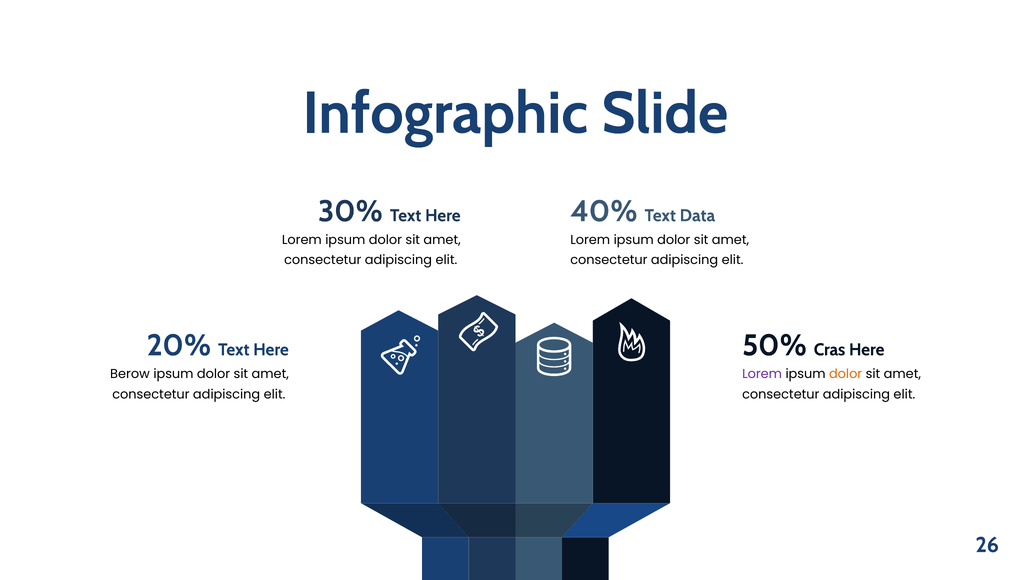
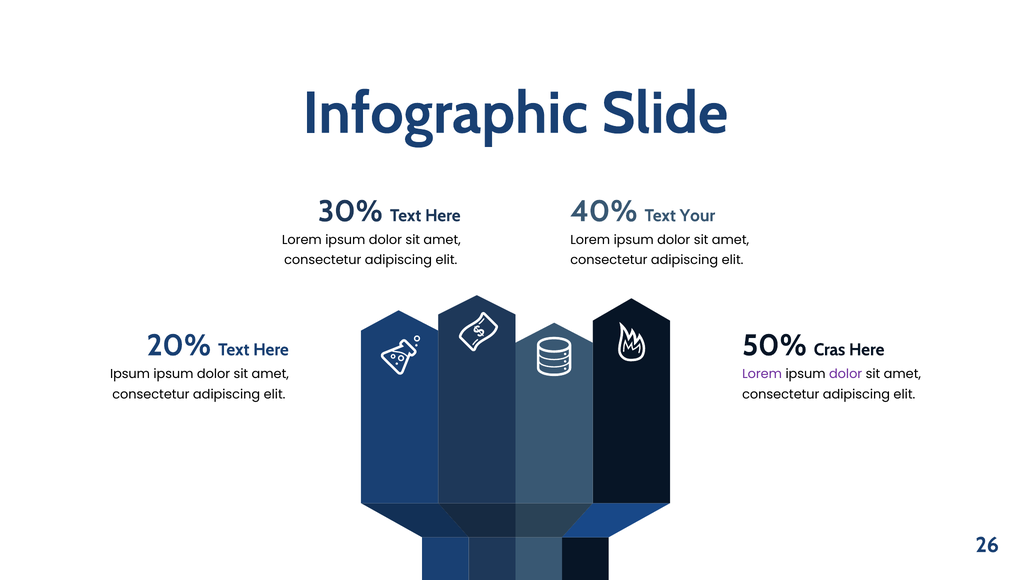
Data: Data -> Your (697, 216)
Berow: Berow -> Ipsum (130, 374)
dolor colour: orange -> purple (846, 374)
